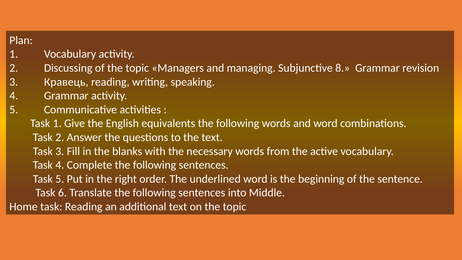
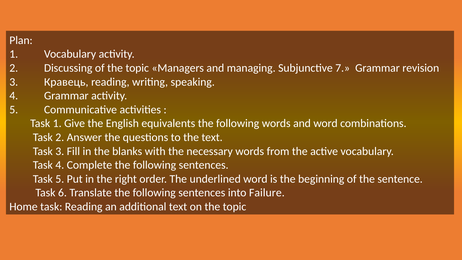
8: 8 -> 7 (343, 68)
Middle: Middle -> Failure (267, 193)
